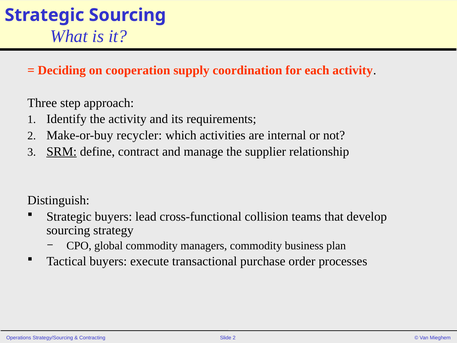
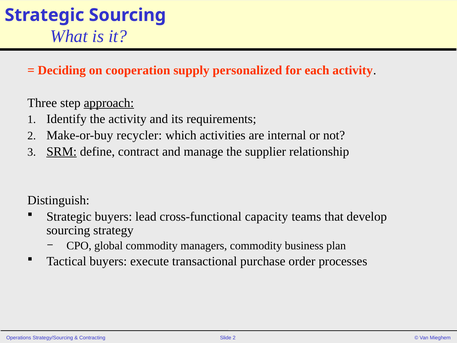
coordination: coordination -> personalized (247, 70)
approach underline: none -> present (109, 103)
collision: collision -> capacity (267, 216)
